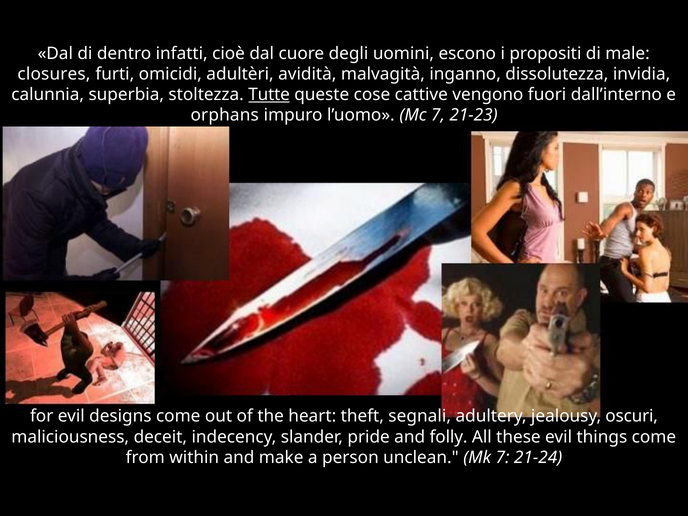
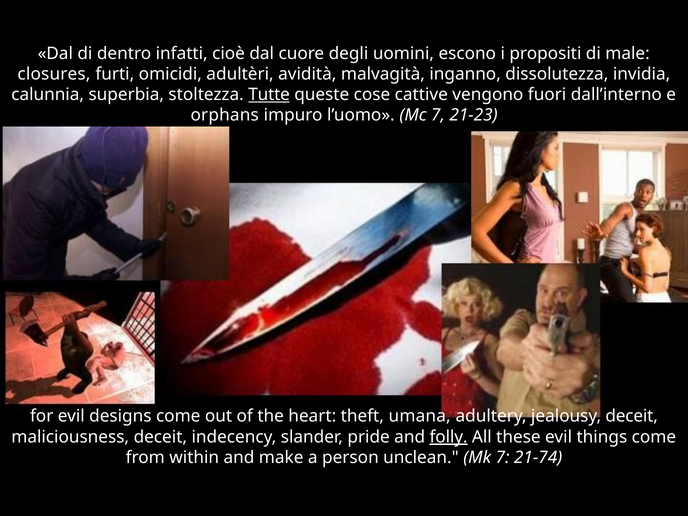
segnali: segnali -> umana (420, 416)
jealousy oscuri: oscuri -> deceit (632, 416)
folly underline: none -> present (449, 437)
21-24: 21-24 -> 21-74 (538, 458)
